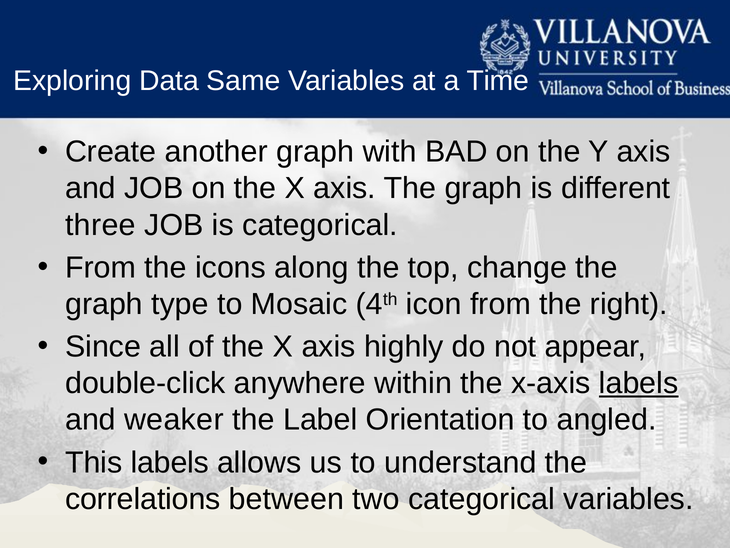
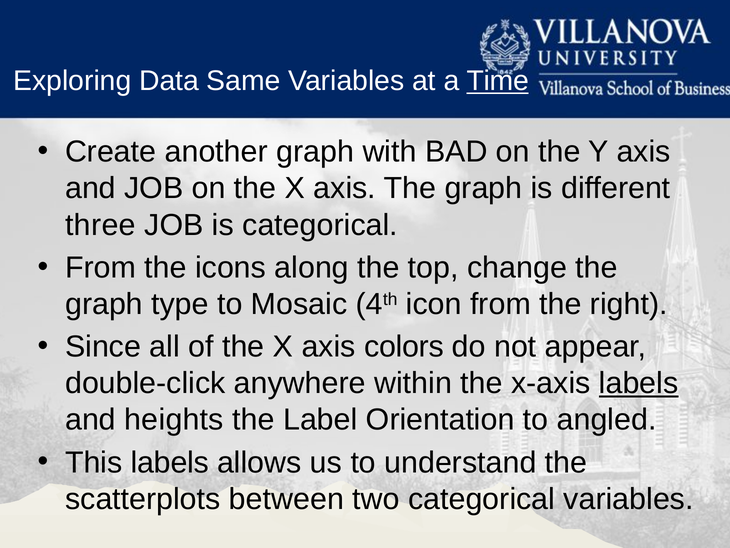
Time underline: none -> present (498, 81)
highly: highly -> colors (404, 346)
weaker: weaker -> heights (174, 419)
correlations: correlations -> scatterplots (143, 499)
